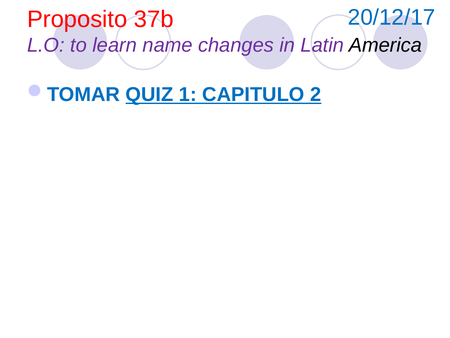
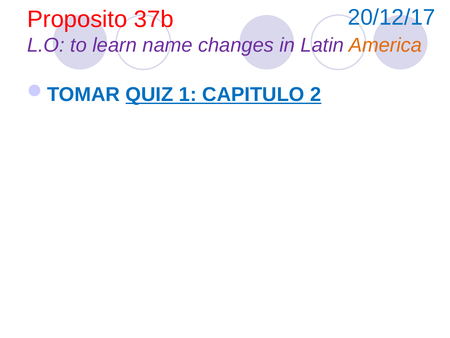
America colour: black -> orange (385, 45)
